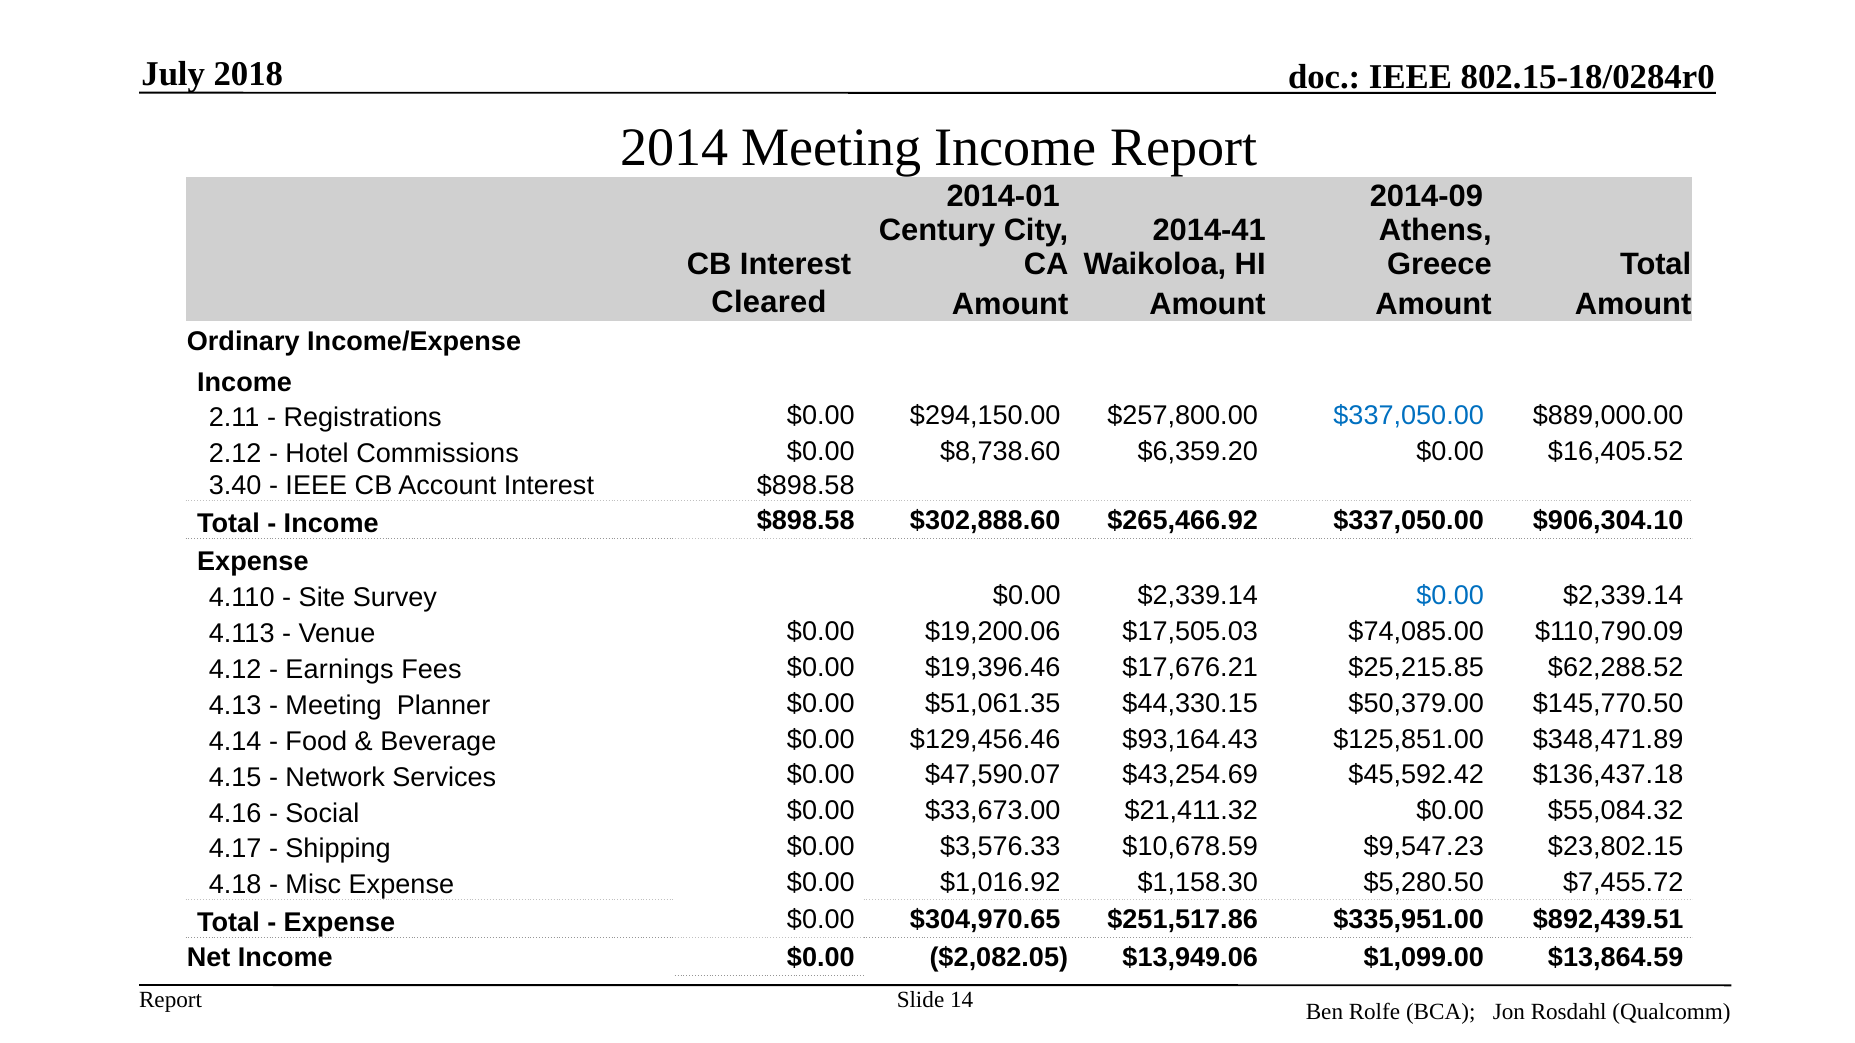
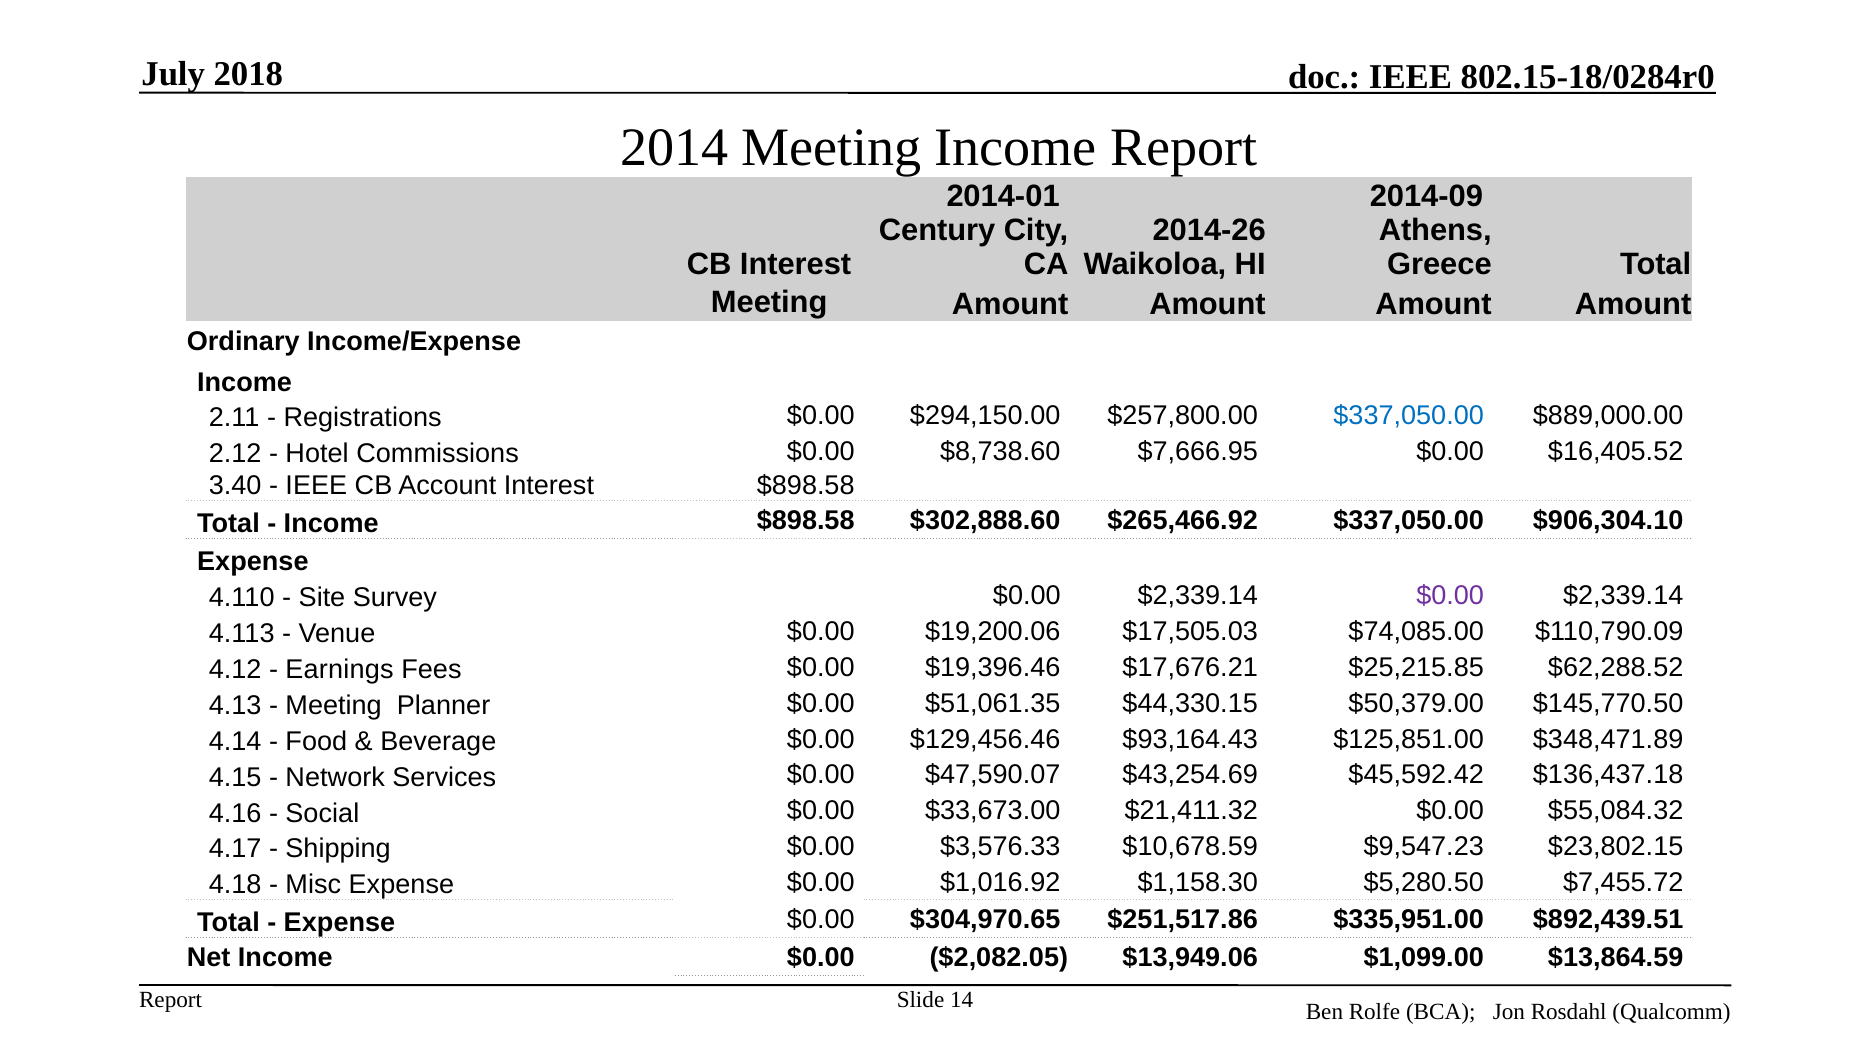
2014-41: 2014-41 -> 2014-26 (1209, 231)
Cleared: Cleared -> Meeting (769, 303)
$6,359.20: $6,359.20 -> $7,666.95 (1198, 452)
$0.00 colour: blue -> purple (1450, 596)
